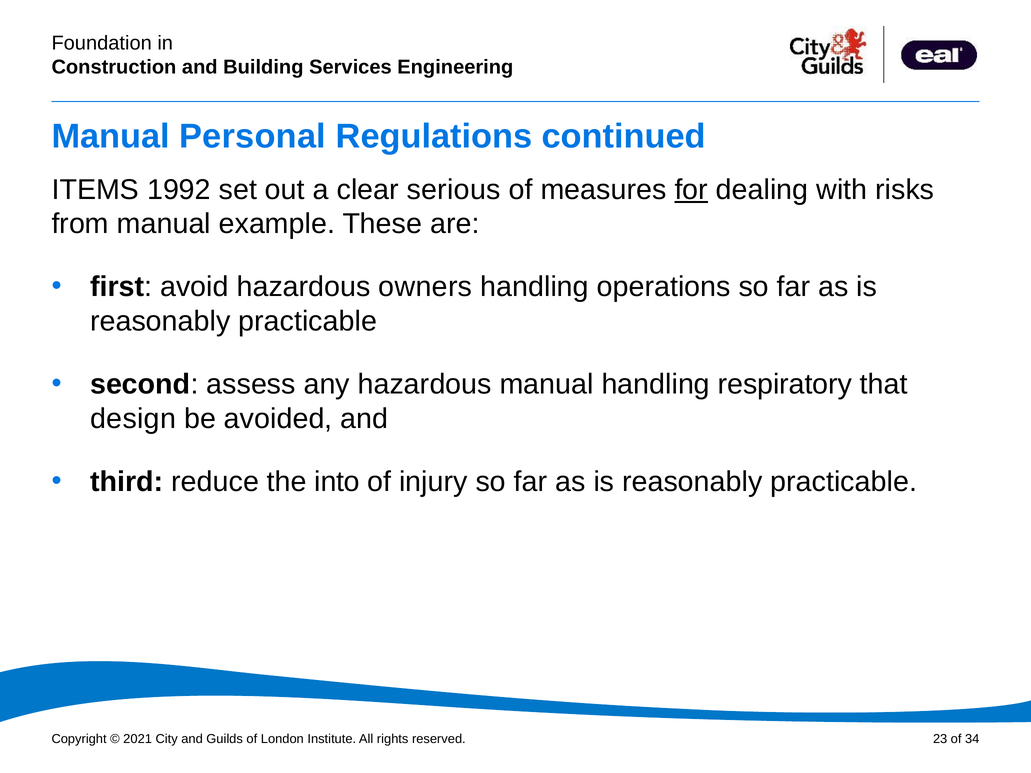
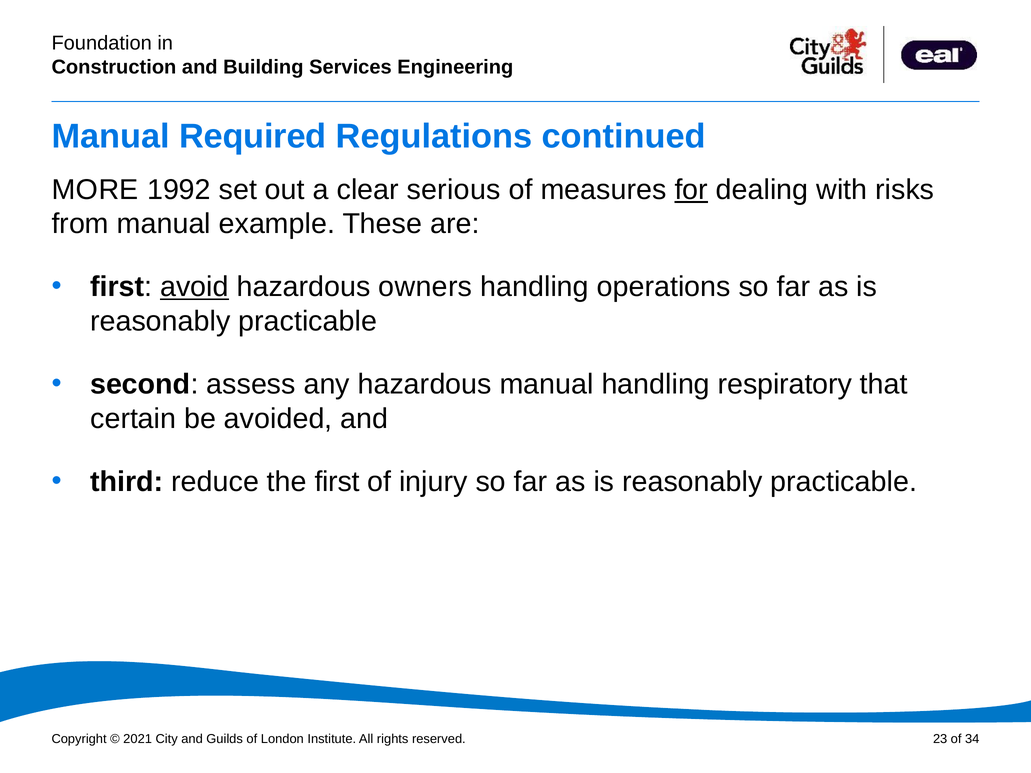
Personal: Personal -> Required (253, 137)
ITEMS: ITEMS -> MORE (95, 190)
avoid underline: none -> present (194, 287)
design: design -> certain (133, 419)
the into: into -> first (337, 482)
